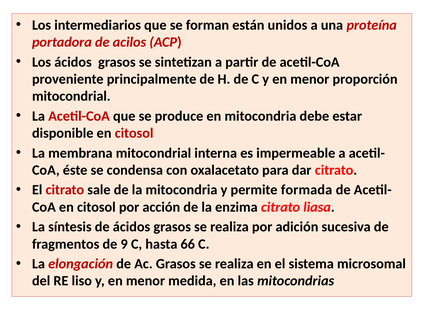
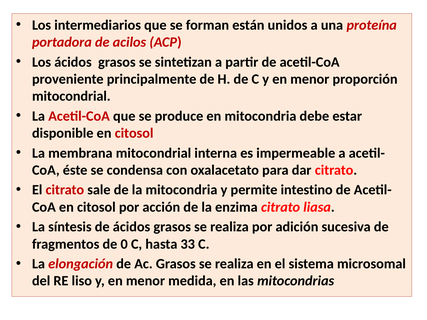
formada: formada -> intestino (307, 190)
9: 9 -> 0 (124, 244)
66: 66 -> 33 (188, 244)
